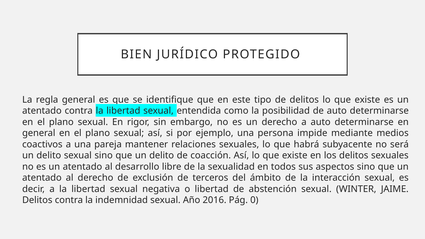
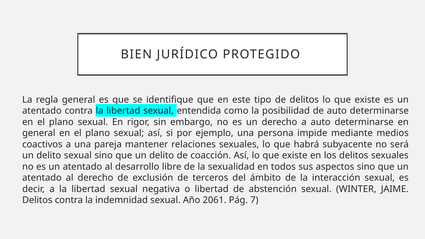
2016: 2016 -> 2061 (215, 200)
0: 0 -> 7 (254, 200)
